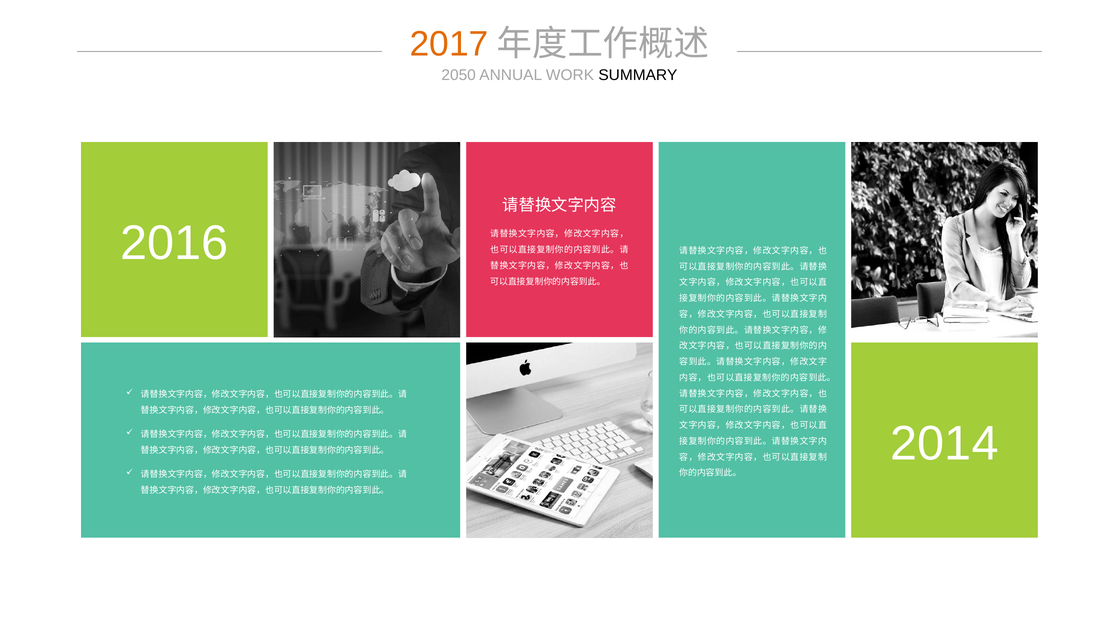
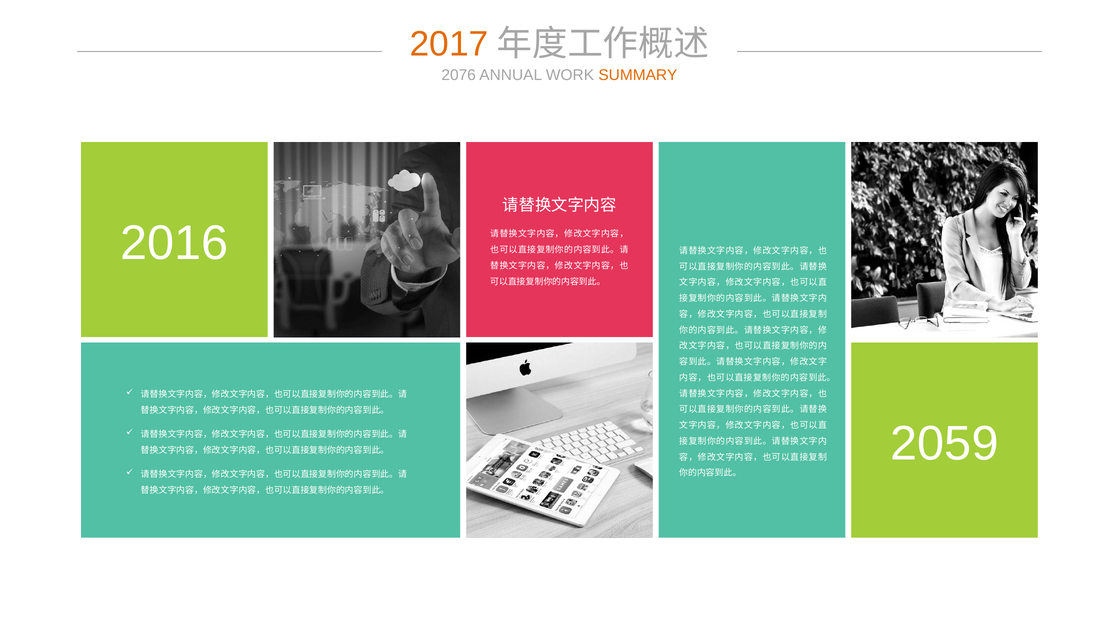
2050: 2050 -> 2076 (459, 75)
SUMMARY colour: black -> orange (638, 75)
2014: 2014 -> 2059 (944, 444)
